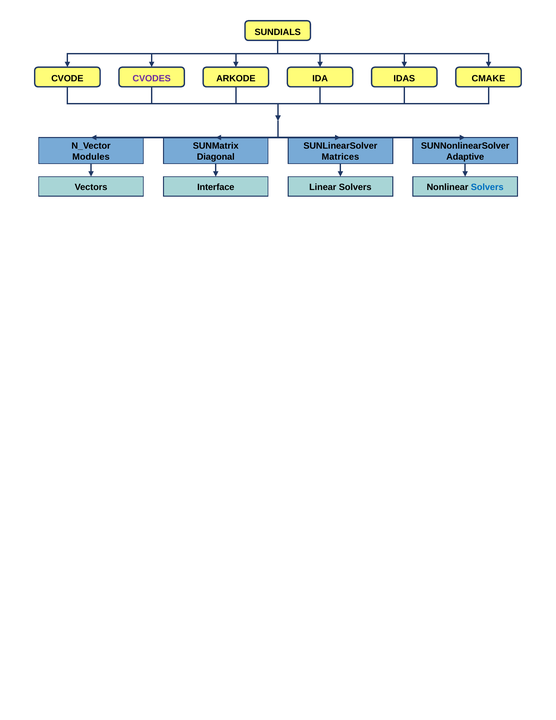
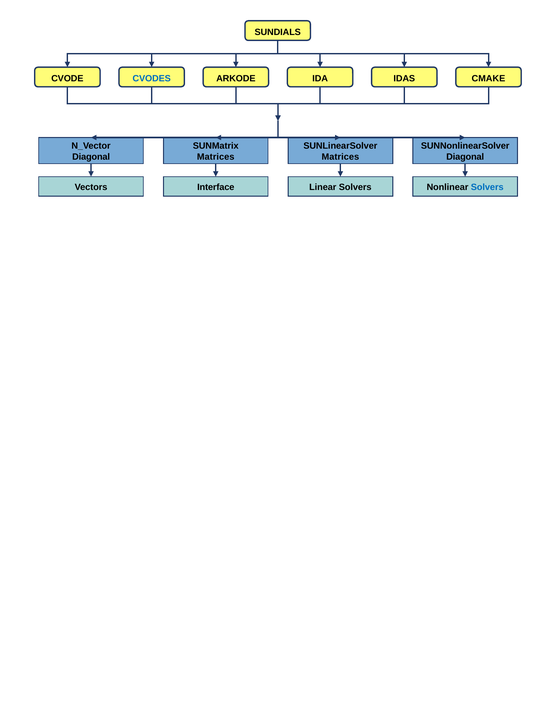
CVODES colour: purple -> blue (152, 79)
Modules: Modules -> Diagonal (91, 157)
Diagonal: Diagonal -> Matrices (216, 157)
Adaptive: Adaptive -> Diagonal (465, 157)
